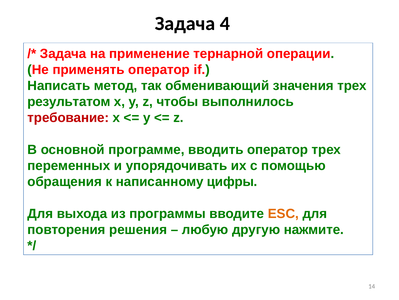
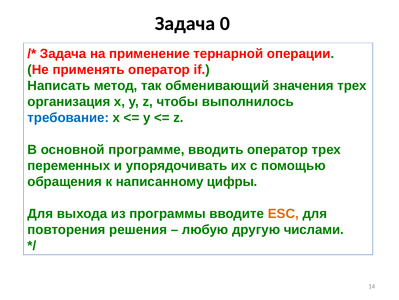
4: 4 -> 0 (225, 24)
результатом: результатом -> организация (69, 102)
требование colour: red -> blue (68, 117)
нажмите: нажмите -> числами (314, 229)
